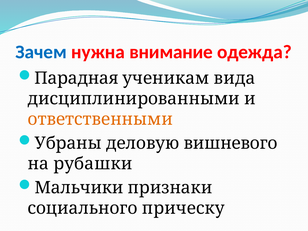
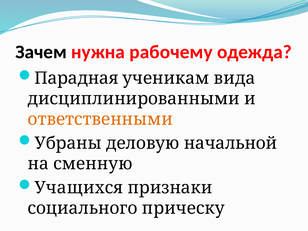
Зачем colour: blue -> black (41, 52)
внимание: внимание -> рабочему (171, 52)
вишневого: вишневого -> начальной (231, 143)
рубашки: рубашки -> сменную (93, 164)
Мальчики: Мальчики -> Учащихся (79, 188)
